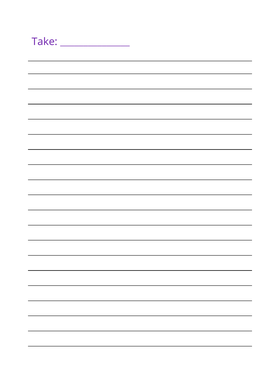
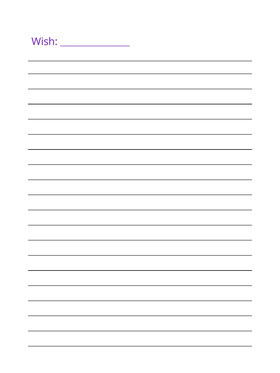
Take: Take -> Wish (45, 42)
